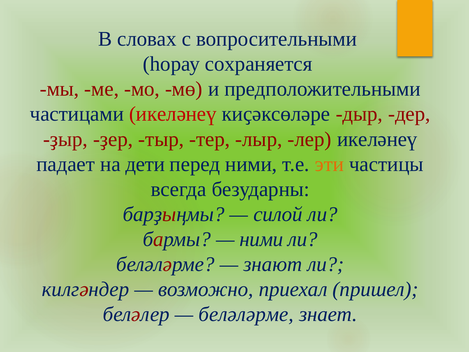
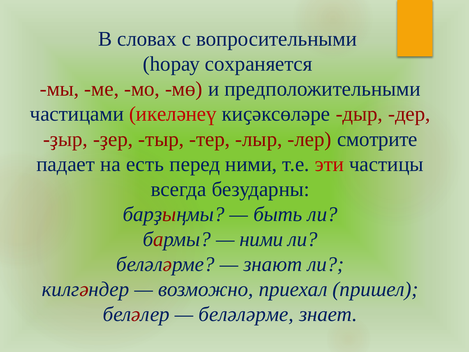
лер икеләнеү: икеләнеү -> смотрите (377, 139)
дети: дети -> есть (145, 164)
эти colour: orange -> red (329, 164)
силой: силой -> быть (278, 214)
